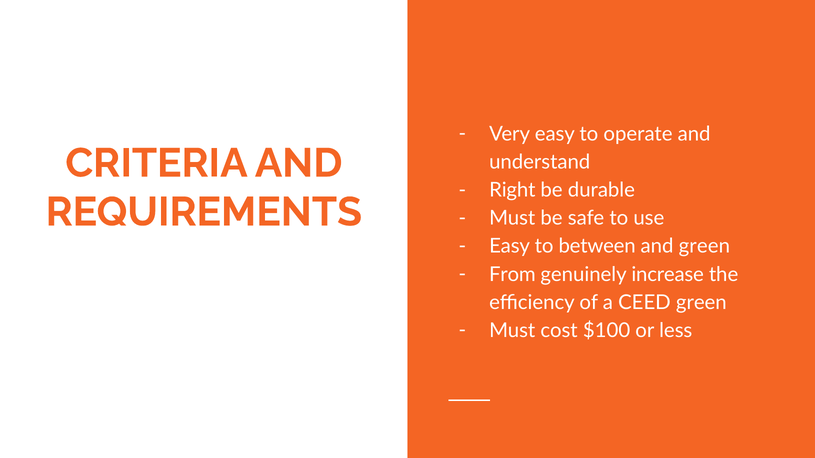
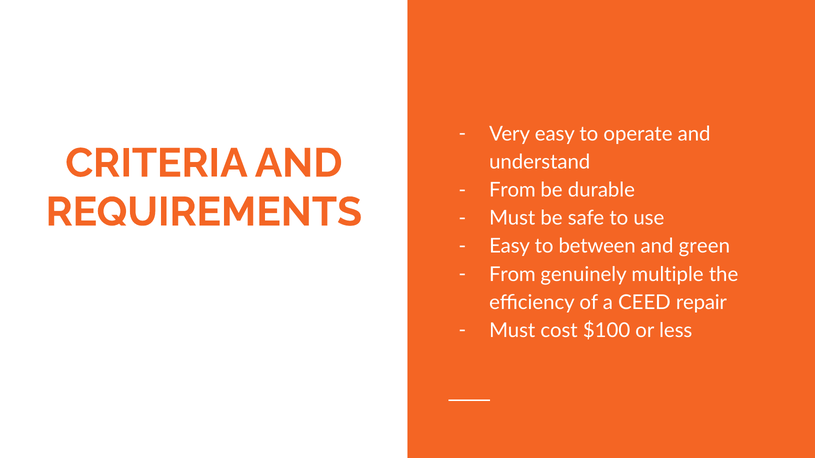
Right: Right -> From (512, 190)
increase: increase -> multiple (668, 275)
CEED green: green -> repair (701, 303)
